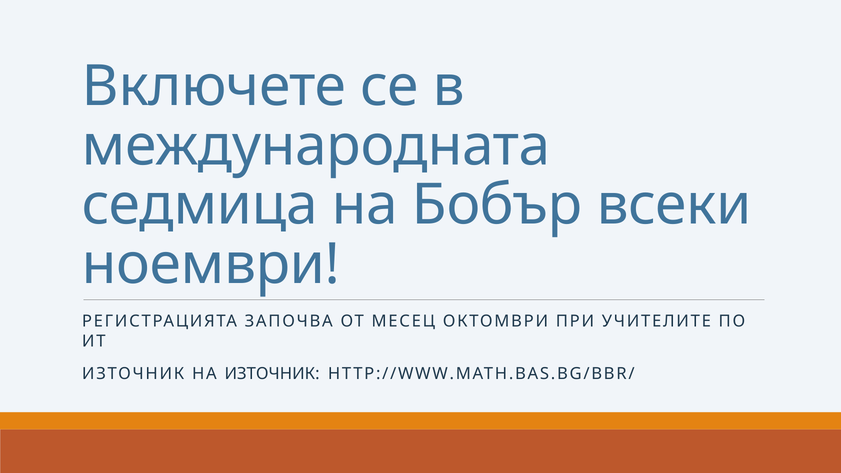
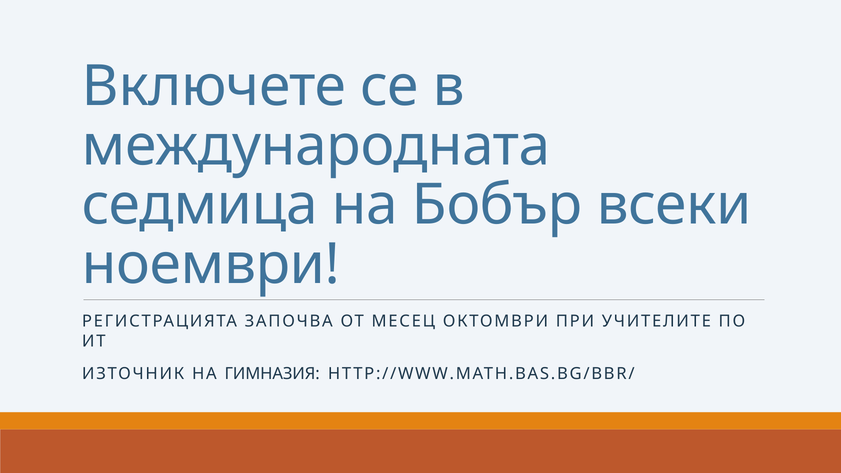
НА ИЗТОЧНИК: ИЗТОЧНИК -> ГИМНАЗИЯ (272, 374)
